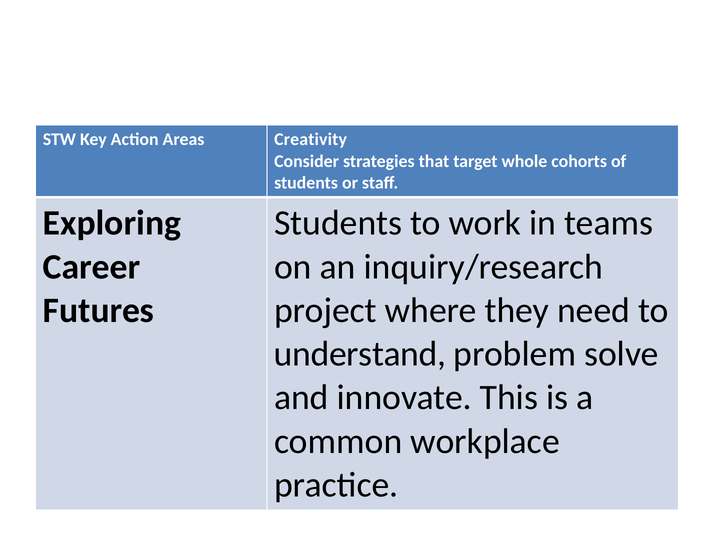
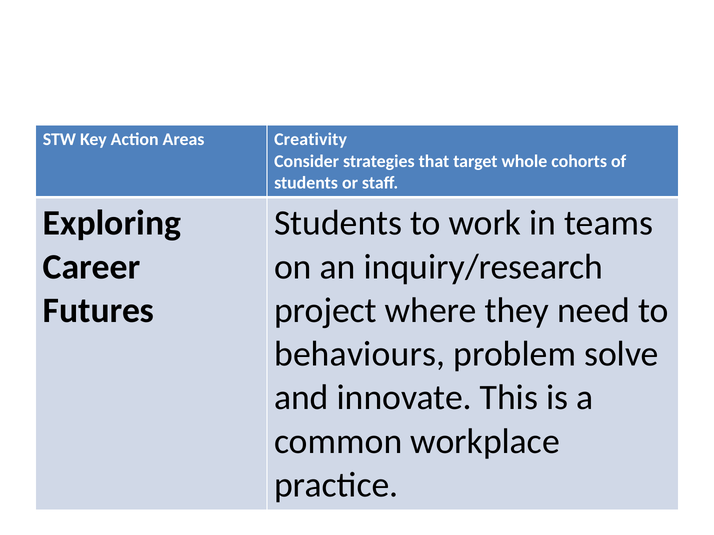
understand: understand -> behaviours (360, 354)
